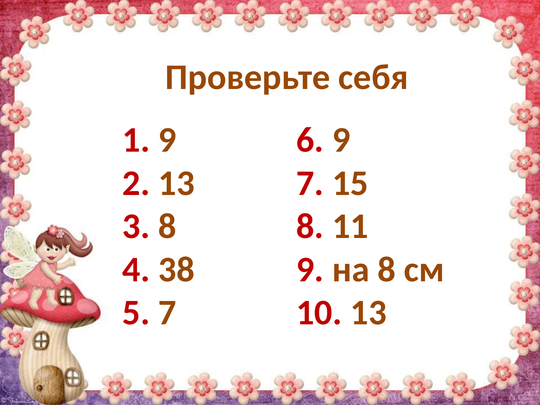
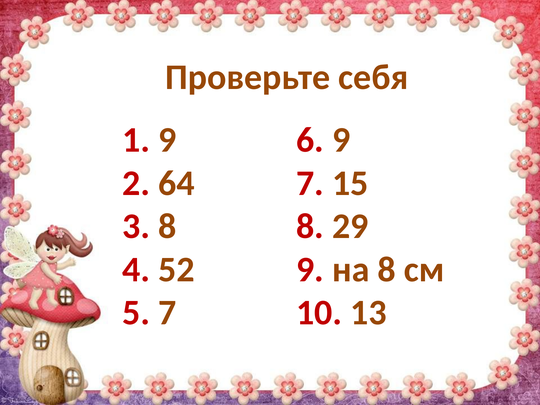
2 13: 13 -> 64 (176, 183)
11: 11 -> 29 (350, 226)
38: 38 -> 52 (176, 270)
